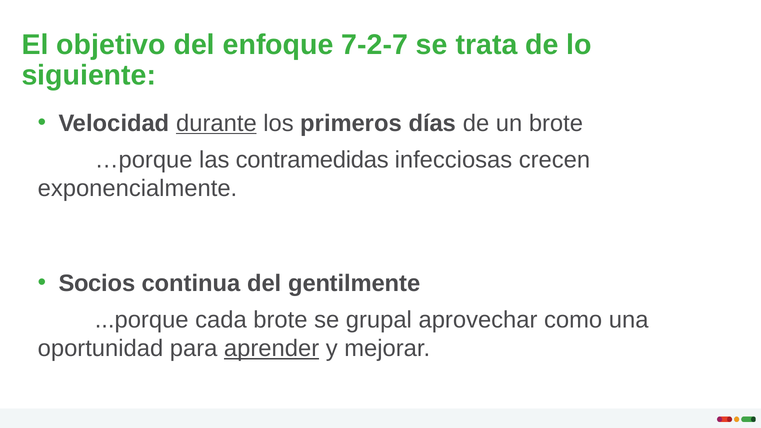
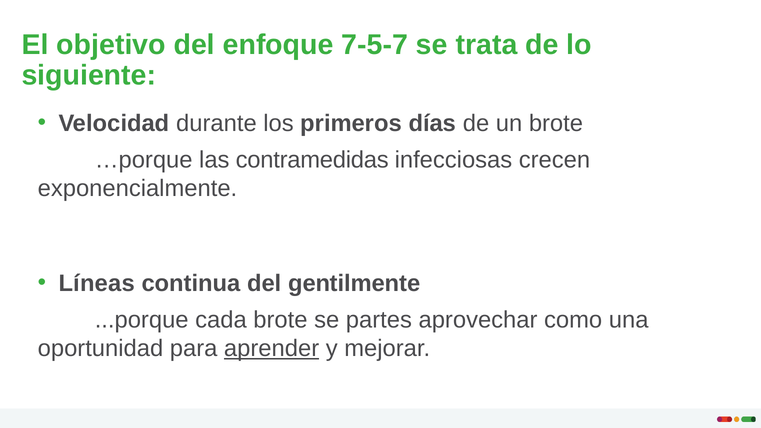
7-2-7: 7-2-7 -> 7-5-7 (375, 45)
durante underline: present -> none (216, 123)
Socios: Socios -> Líneas (97, 283)
grupal: grupal -> partes (379, 320)
